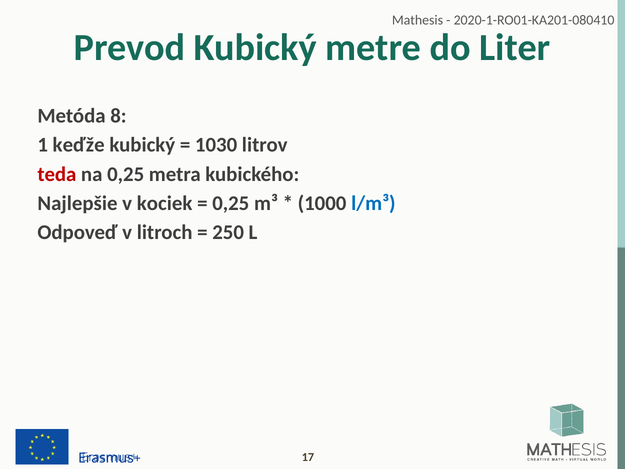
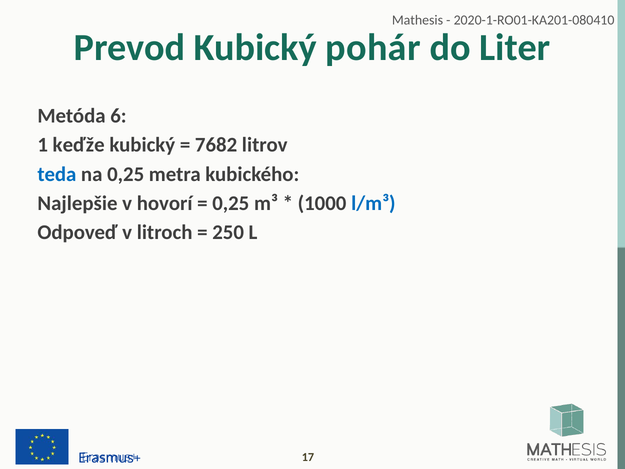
metre: metre -> pohár (373, 47)
8: 8 -> 6 (118, 116)
1030: 1030 -> 7682 (216, 145)
teda colour: red -> blue (57, 174)
kociek: kociek -> hovorí (165, 203)
